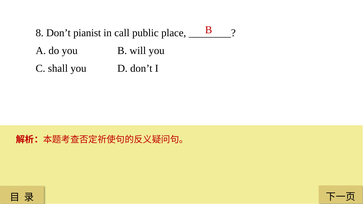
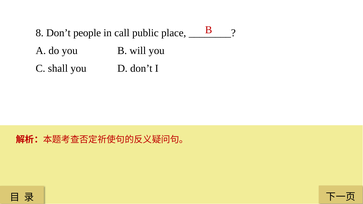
pianist: pianist -> people (87, 33)
